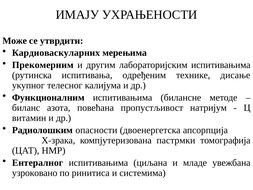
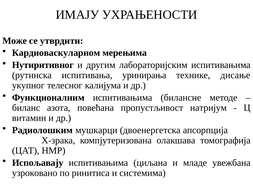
Кардиоваскуларних: Кардиоваскуларних -> Кардиоваскуларном (56, 53)
Прекомерним: Прекомерним -> Нутиритивног (43, 65)
одређеним: одређеним -> уринирања (144, 75)
опасности: опасности -> мушкарци (96, 130)
пастрмки: пастрмки -> олакшава (176, 140)
Ентералног: Ентералног -> Испољавају (38, 162)
